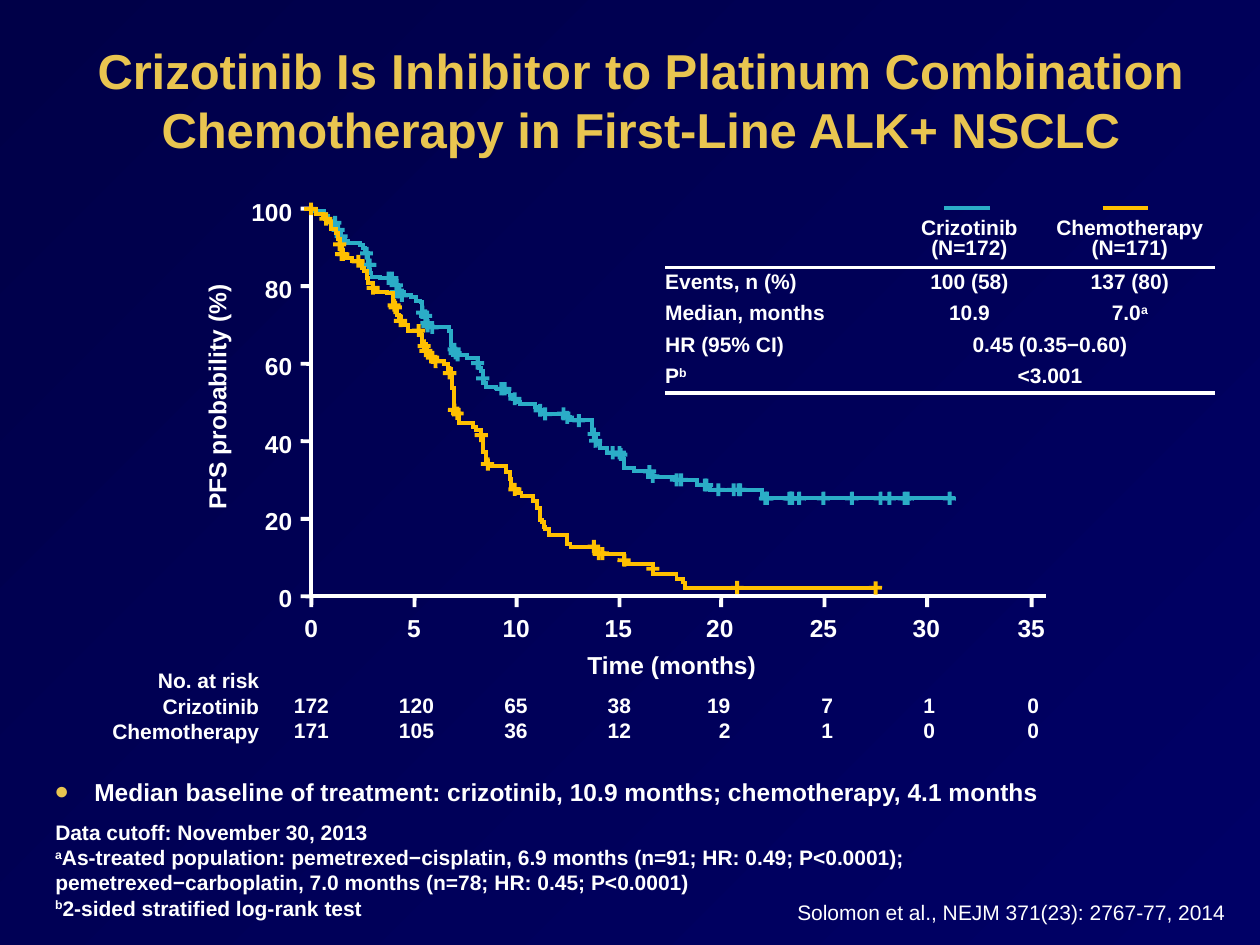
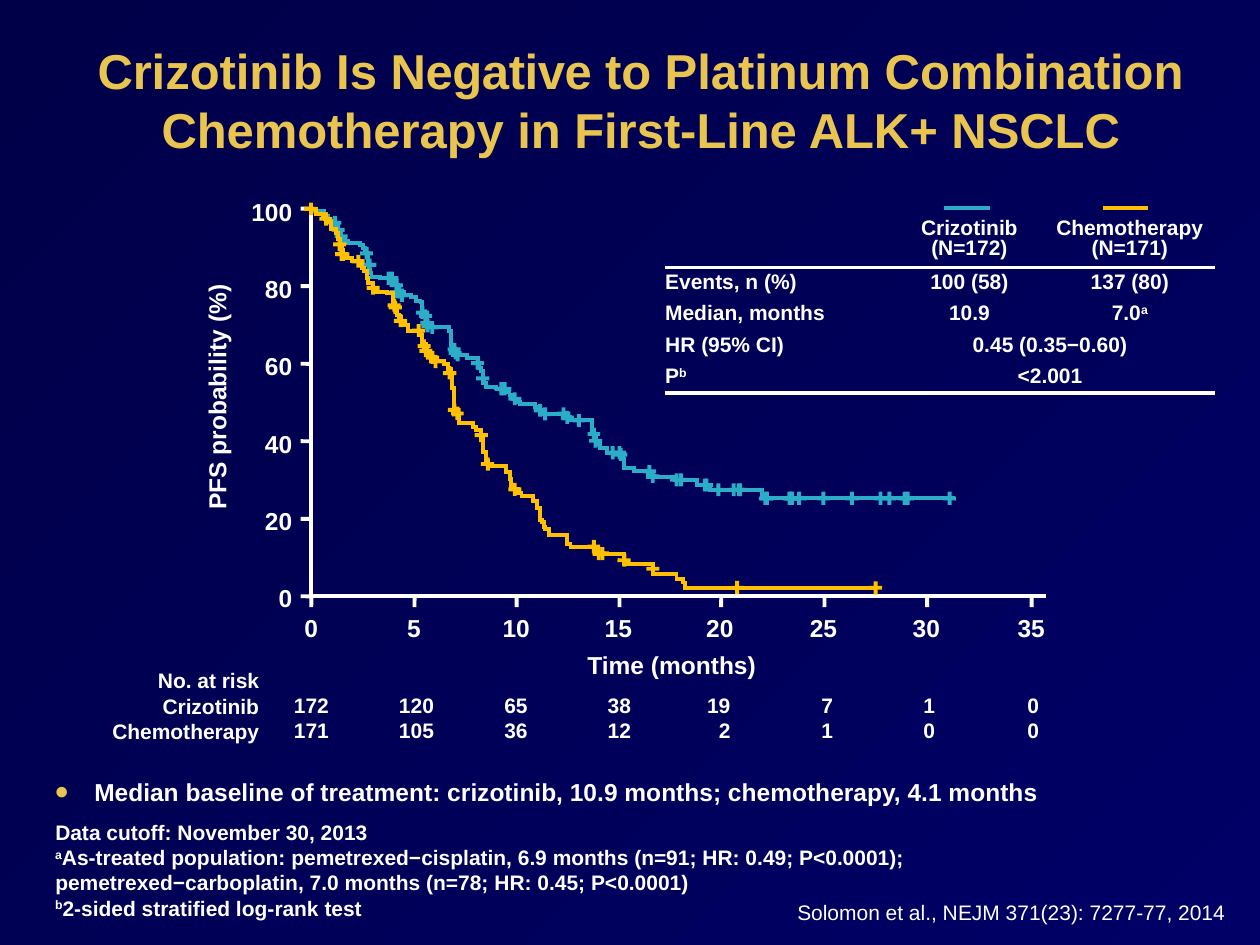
Inhibitor: Inhibitor -> Negative (491, 74)
<3.001: <3.001 -> <2.001 (1050, 376)
2767-77: 2767-77 -> 7277-77 (1131, 913)
